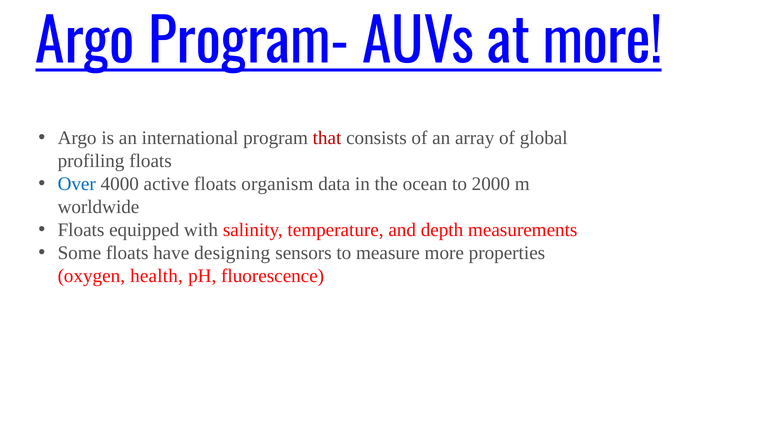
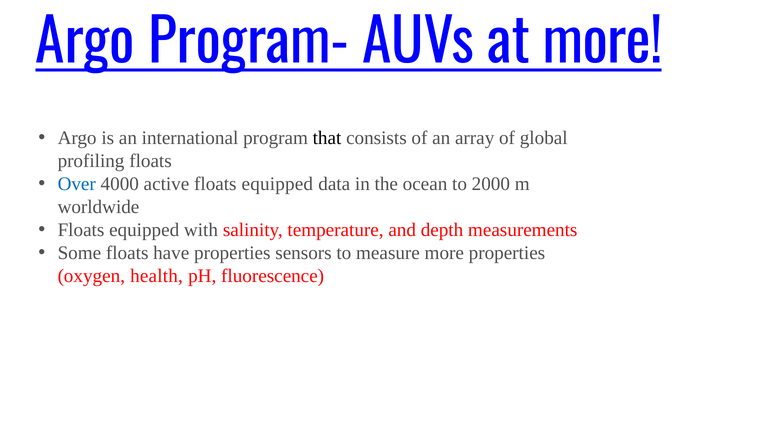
that colour: red -> black (327, 138)
active floats organism: organism -> equipped (277, 184)
have designing: designing -> properties (232, 253)
